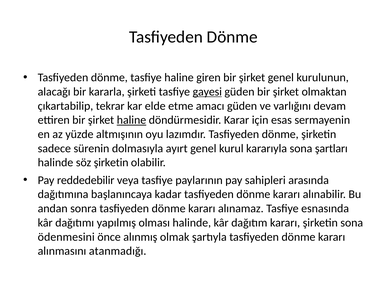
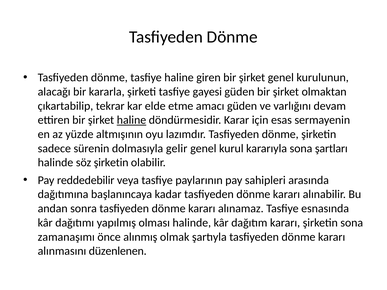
gayesi underline: present -> none (207, 92)
ayırt: ayırt -> gelir (177, 149)
ödenmesini: ödenmesini -> zamanaşımı (66, 237)
atanmadığı: atanmadığı -> düzenlenen (118, 251)
